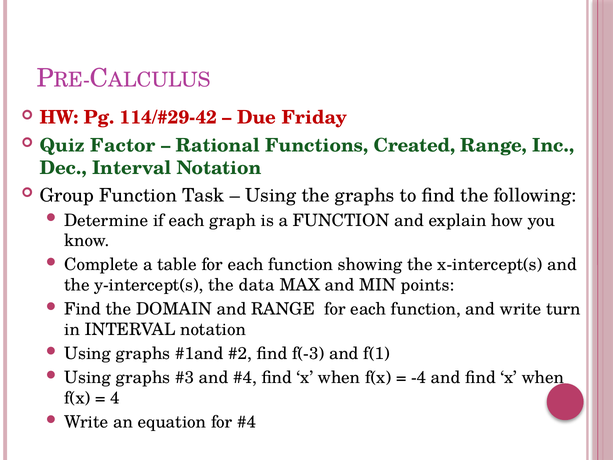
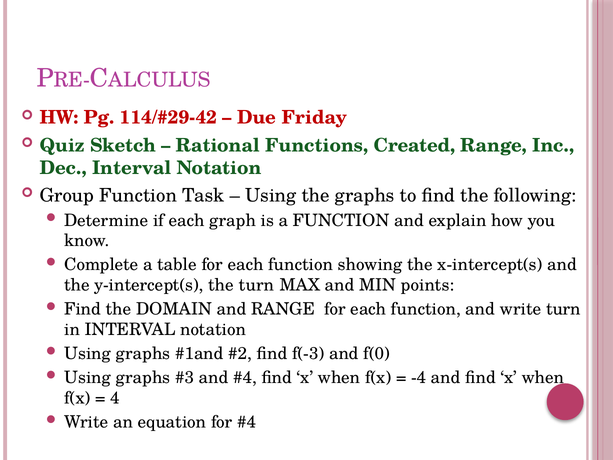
Factor: Factor -> Sketch (123, 145)
the data: data -> turn (257, 285)
f(1: f(1 -> f(0 (377, 354)
